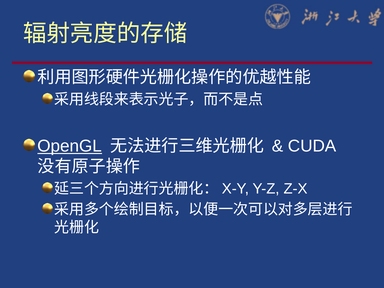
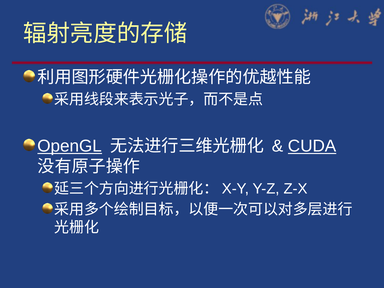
CUDA underline: none -> present (312, 146)
